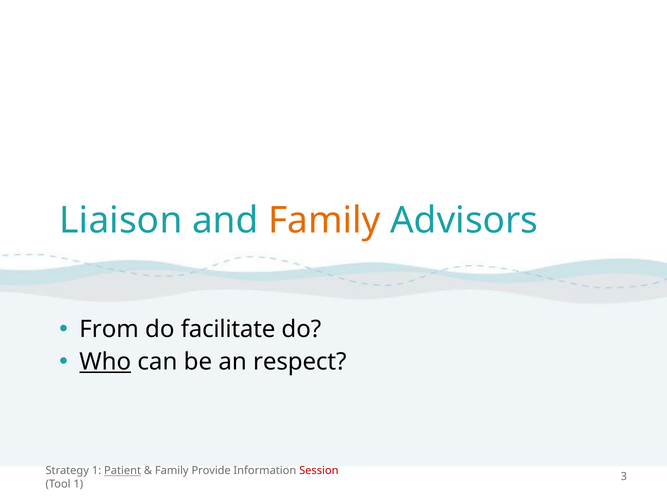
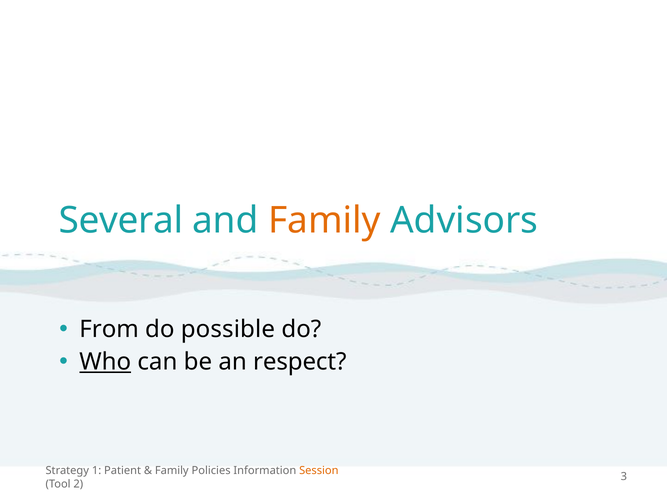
Liaison: Liaison -> Several (121, 221)
facilitate: facilitate -> possible (228, 330)
Patient underline: present -> none (123, 471)
Provide: Provide -> Policies (211, 471)
Session colour: red -> orange (319, 471)
Tool 1: 1 -> 2 (78, 484)
